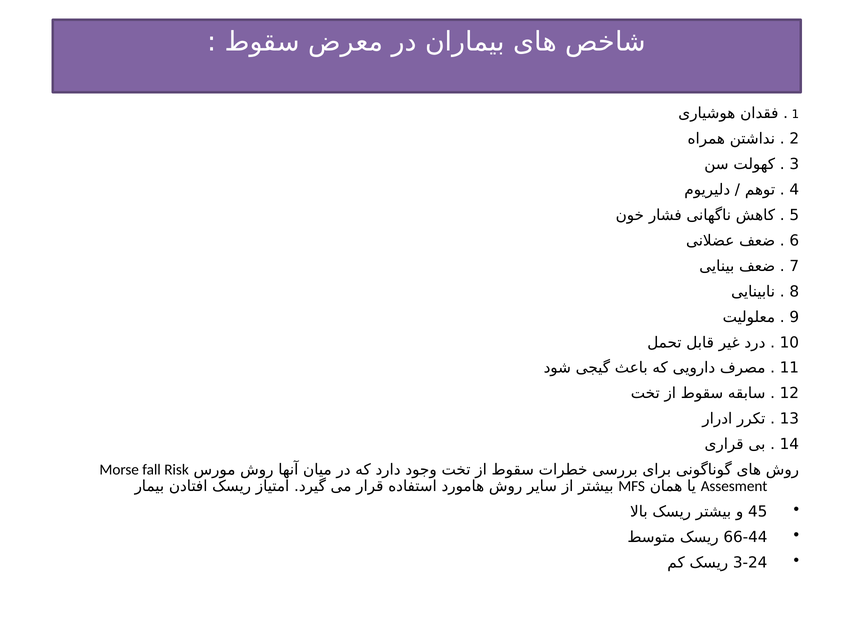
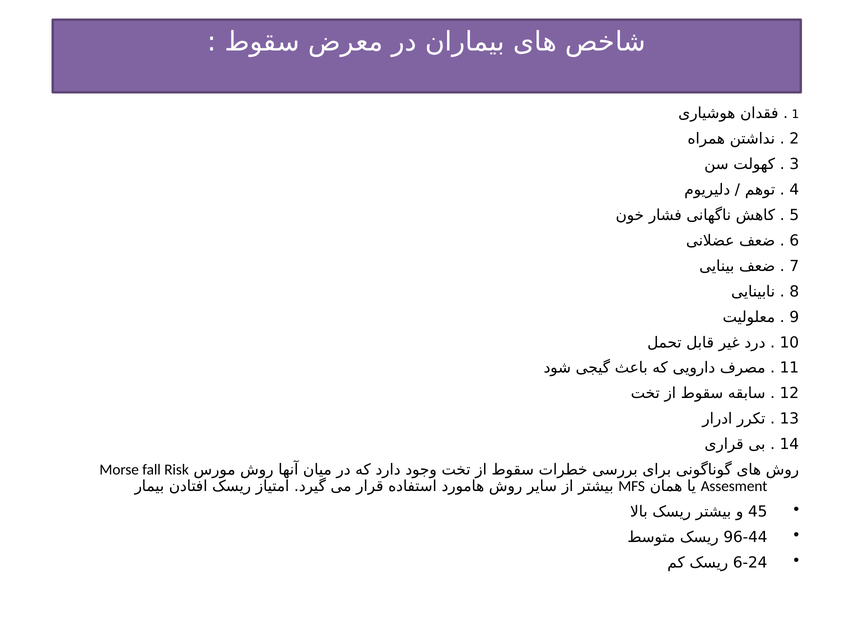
66-44: 66-44 -> 96-44 (745, 538)
3-24: 3-24 -> 6-24 (750, 563)
